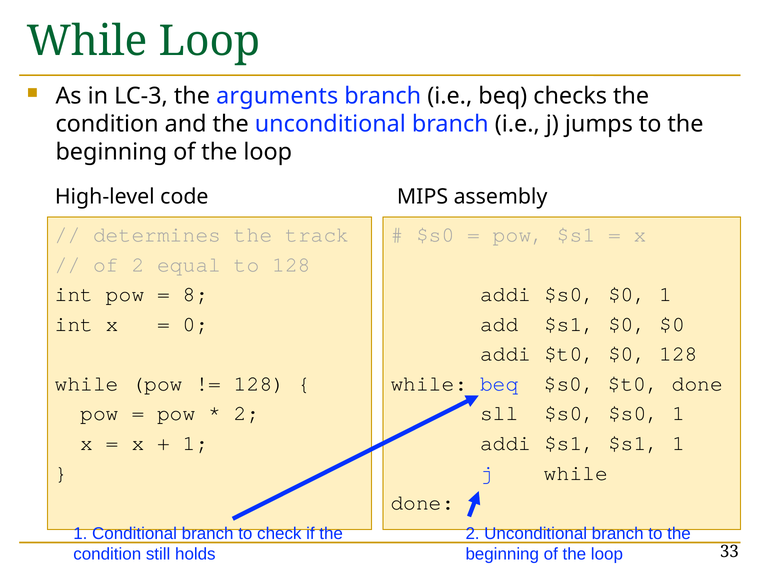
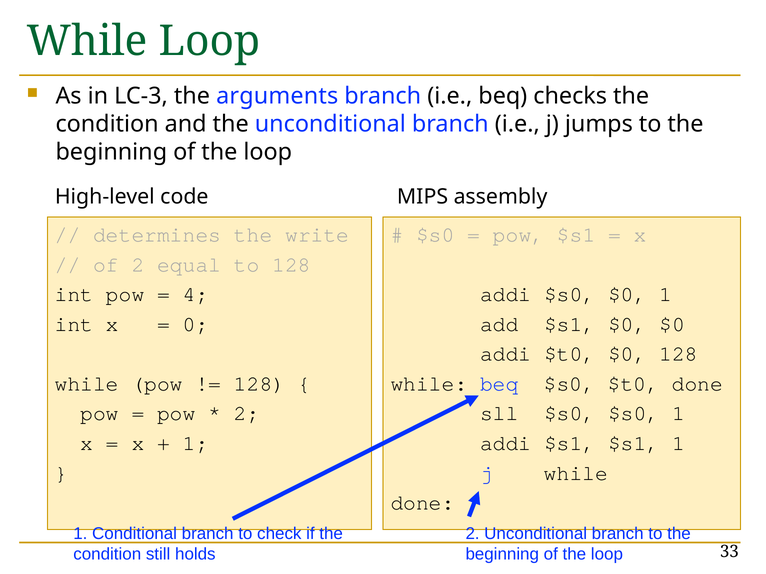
track: track -> write (317, 235)
8: 8 -> 4 (196, 295)
